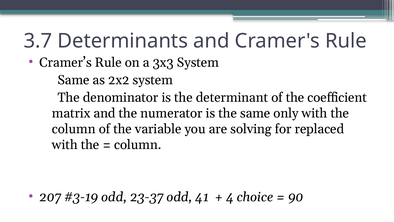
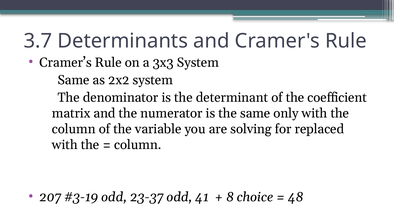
4: 4 -> 8 (230, 197)
90: 90 -> 48 (296, 197)
